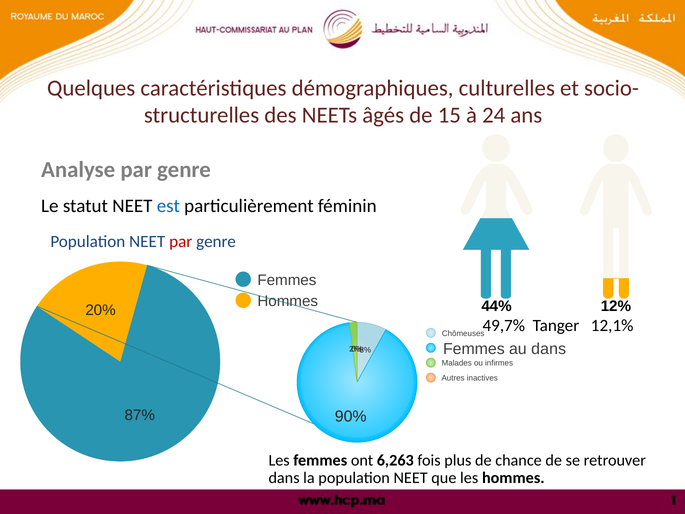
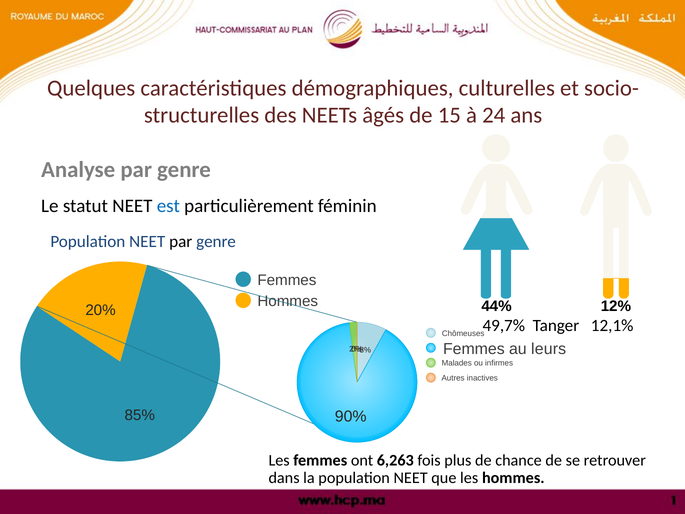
par colour: red -> black (181, 242)
au dans: dans -> leurs (549, 349)
87%: 87% -> 85% (140, 415)
